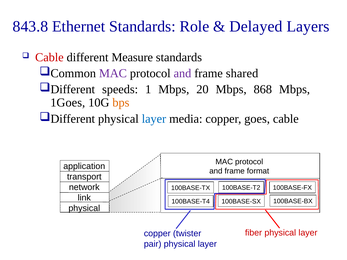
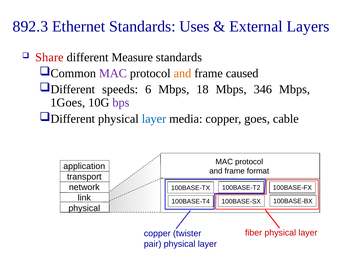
843.8: 843.8 -> 892.3 (30, 26)
Role: Role -> Uses (194, 26)
Delayed: Delayed -> External (256, 26)
Cable: Cable -> Share (49, 57)
and colour: purple -> orange (182, 73)
shared: shared -> caused (242, 73)
1: 1 -> 6 (148, 90)
20: 20 -> 18 (202, 90)
868: 868 -> 346 (263, 90)
bps colour: orange -> purple (121, 103)
